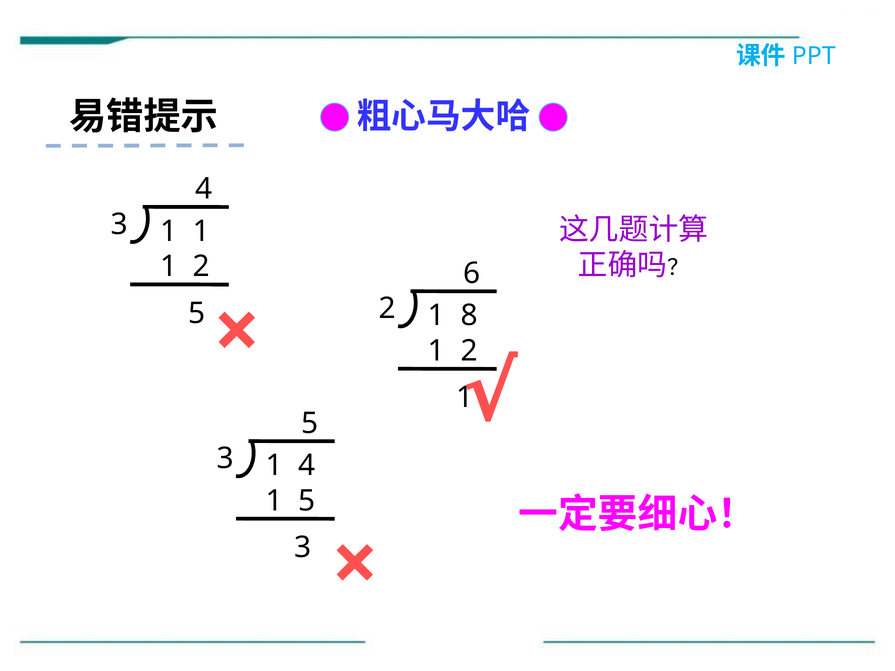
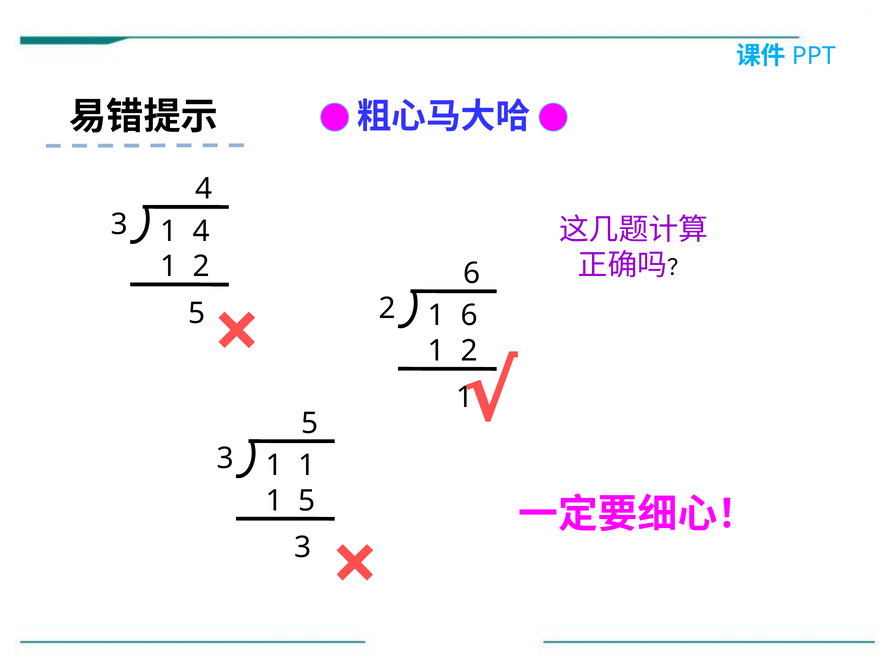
1: 1 -> 4 (201, 231)
1 8: 8 -> 6 (469, 316)
4: 4 -> 1 (307, 466)
